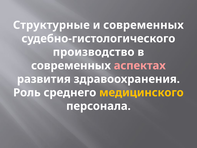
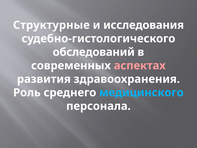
и современных: современных -> исследования (144, 25)
производство: производство -> обследований (94, 52)
медицинского colour: yellow -> light blue (141, 92)
